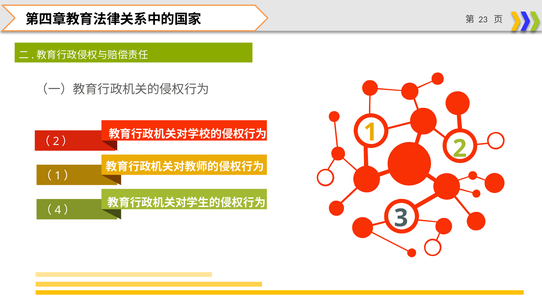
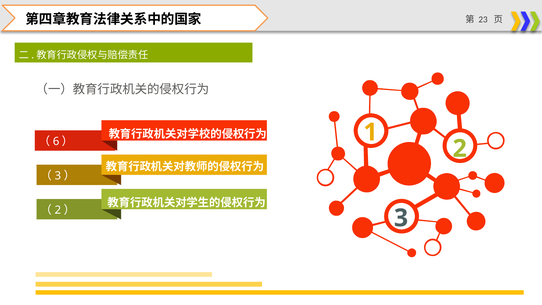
2: 2 -> 6 (56, 141)
1: 1 -> 3 (58, 176)
4: 4 -> 2 (58, 210)
